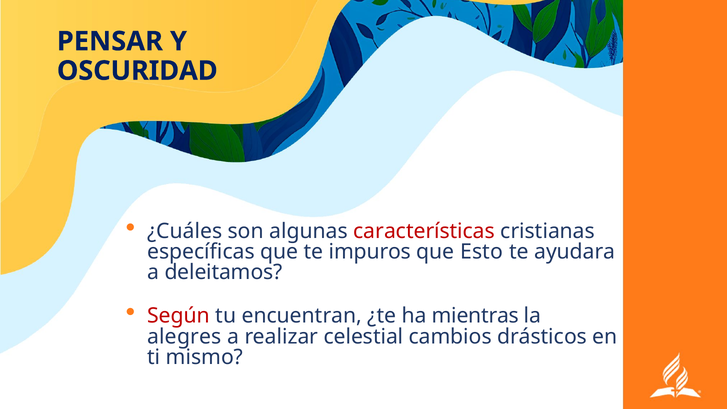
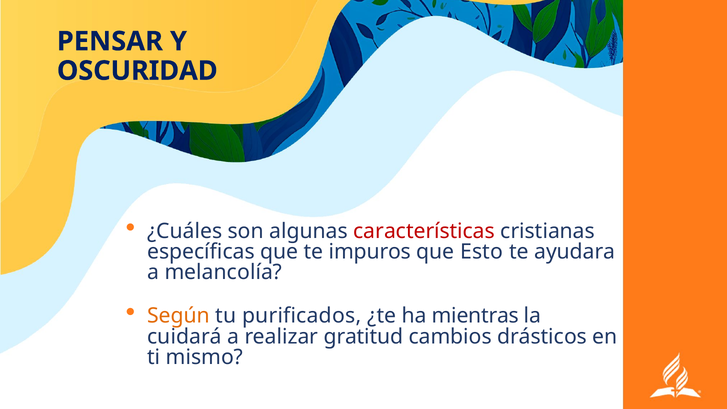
deleitamos: deleitamos -> melancolía (223, 272)
Según colour: red -> orange (179, 316)
encuentran: encuentran -> purificados (302, 316)
alegres: alegres -> cuidará (185, 336)
celestial: celestial -> gratitud (364, 336)
